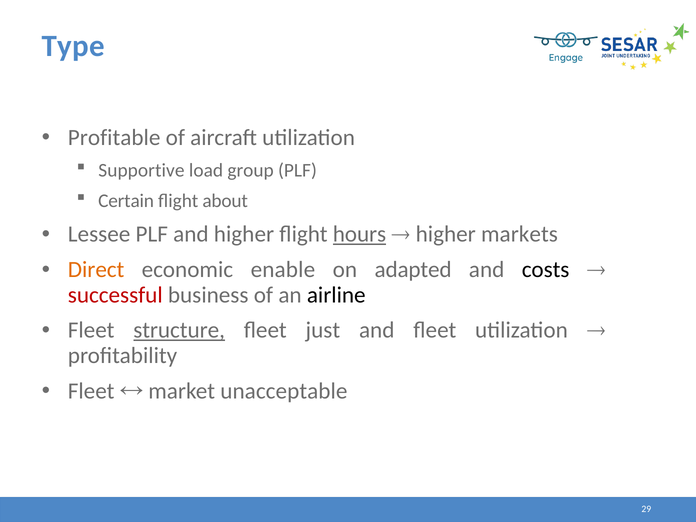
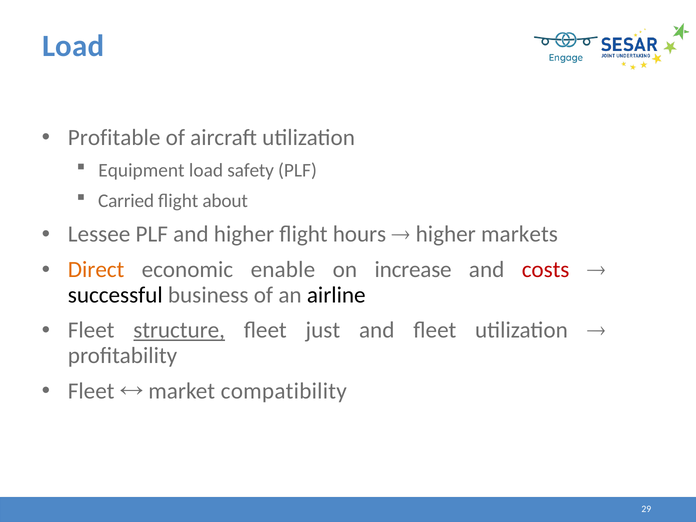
Type: Type -> Load (73, 46)
Supportive: Supportive -> Equipment (141, 170)
group: group -> safety (251, 170)
Certain: Certain -> Carried (126, 201)
hours underline: present -> none (359, 234)
adapted: adapted -> increase (413, 270)
costs colour: black -> red (546, 270)
successful colour: red -> black (115, 295)
unacceptable: unacceptable -> compatibility (284, 391)
